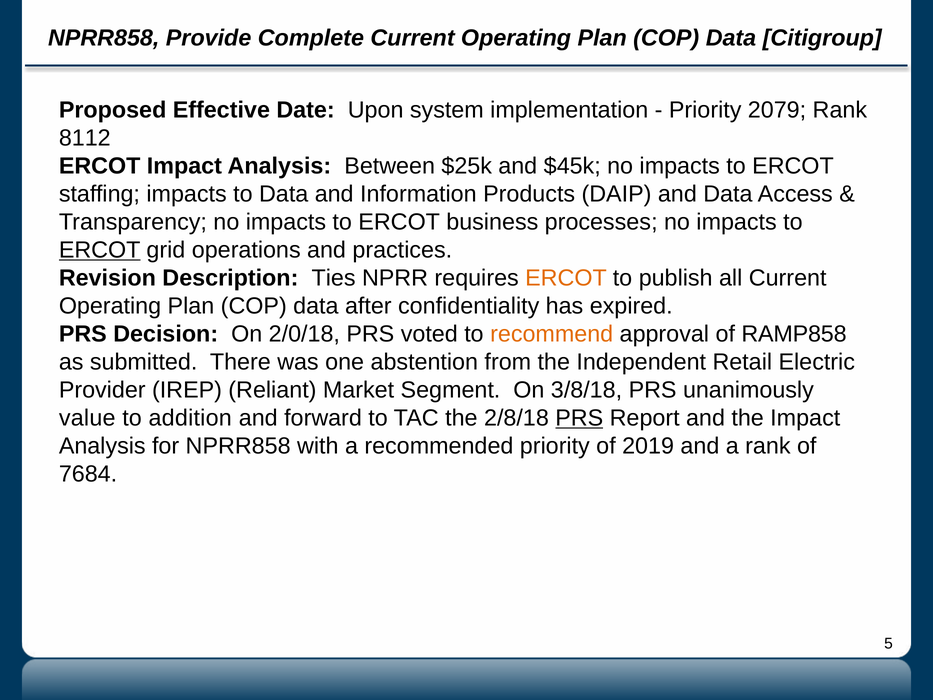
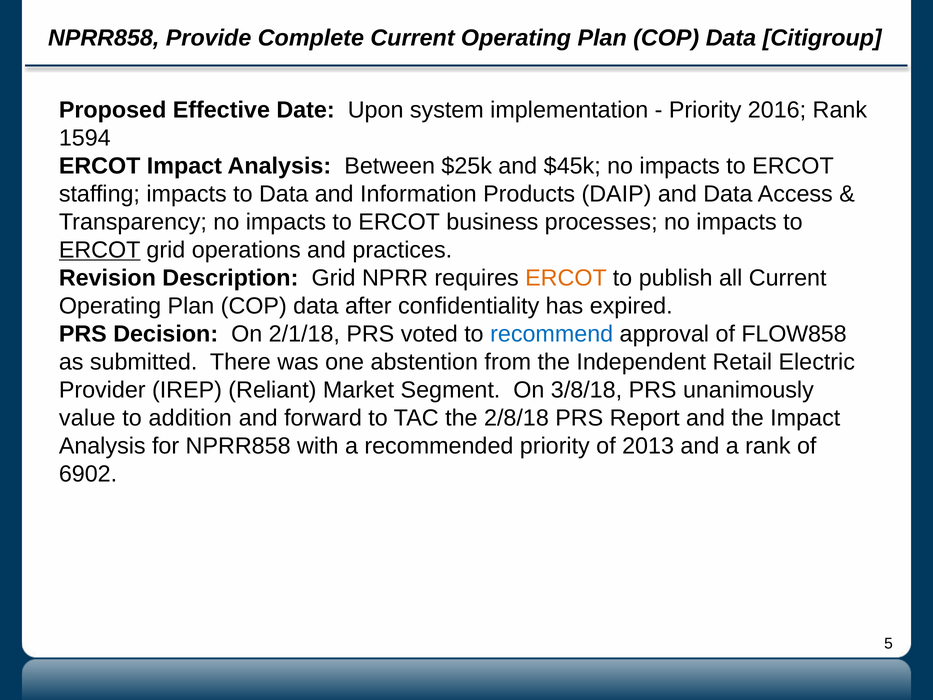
2079: 2079 -> 2016 (777, 110)
8112: 8112 -> 1594 (85, 138)
Description Ties: Ties -> Grid (334, 278)
2/0/18: 2/0/18 -> 2/1/18 (304, 334)
recommend colour: orange -> blue (552, 334)
RAMP858: RAMP858 -> FLOW858 (794, 334)
PRS underline: present -> none (579, 418)
2019: 2019 -> 2013 (648, 446)
7684: 7684 -> 6902 (88, 474)
